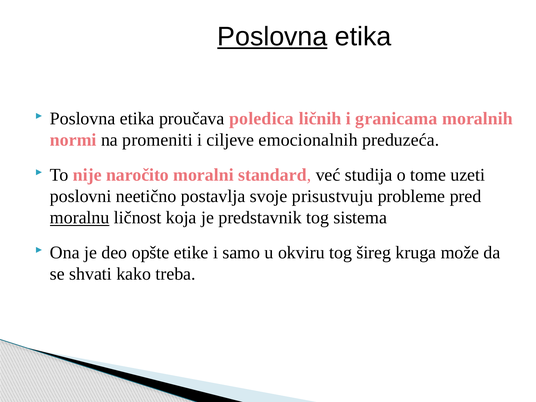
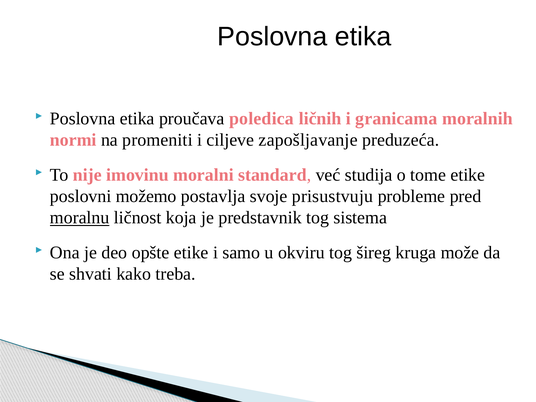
Poslovna underline: present -> none (272, 37)
emocionalnih: emocionalnih -> zapošljavanje (308, 140)
naročito: naročito -> imovinu (137, 175)
tome uzeti: uzeti -> etike (468, 175)
neetično: neetično -> možemo (146, 196)
